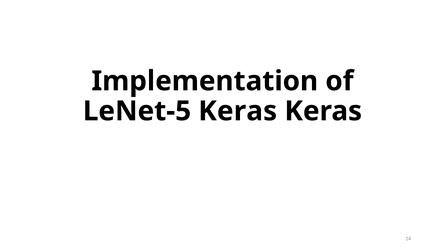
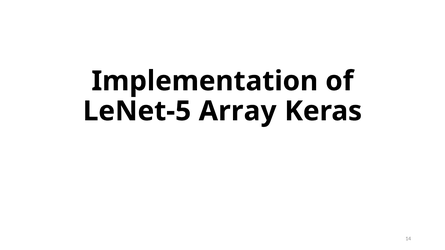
LeNet-5 Keras: Keras -> Array (238, 111)
